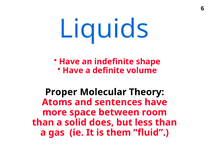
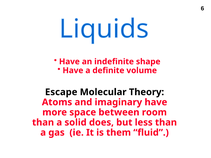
Proper: Proper -> Escape (61, 92)
sentences: sentences -> imaginary (118, 102)
